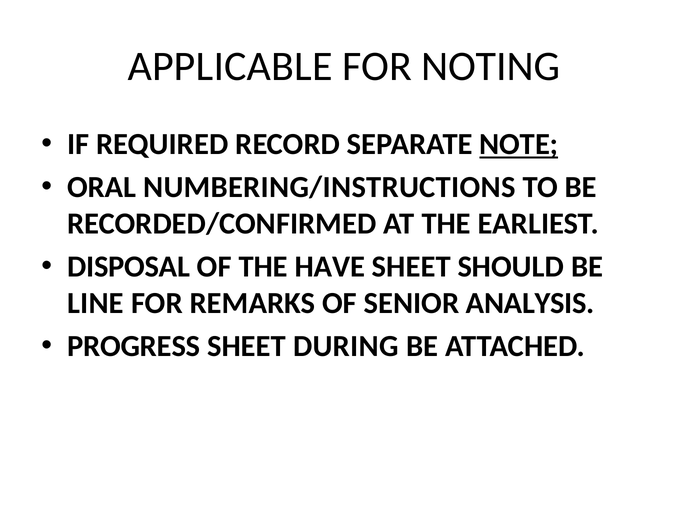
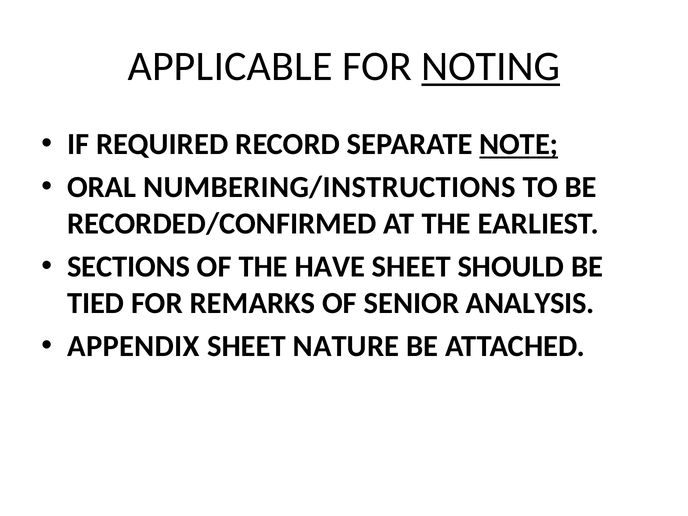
NOTING underline: none -> present (491, 67)
DISPOSAL: DISPOSAL -> SECTIONS (129, 267)
LINE: LINE -> TIED (96, 303)
PROGRESS: PROGRESS -> APPENDIX (133, 346)
DURING: DURING -> NATURE (346, 346)
